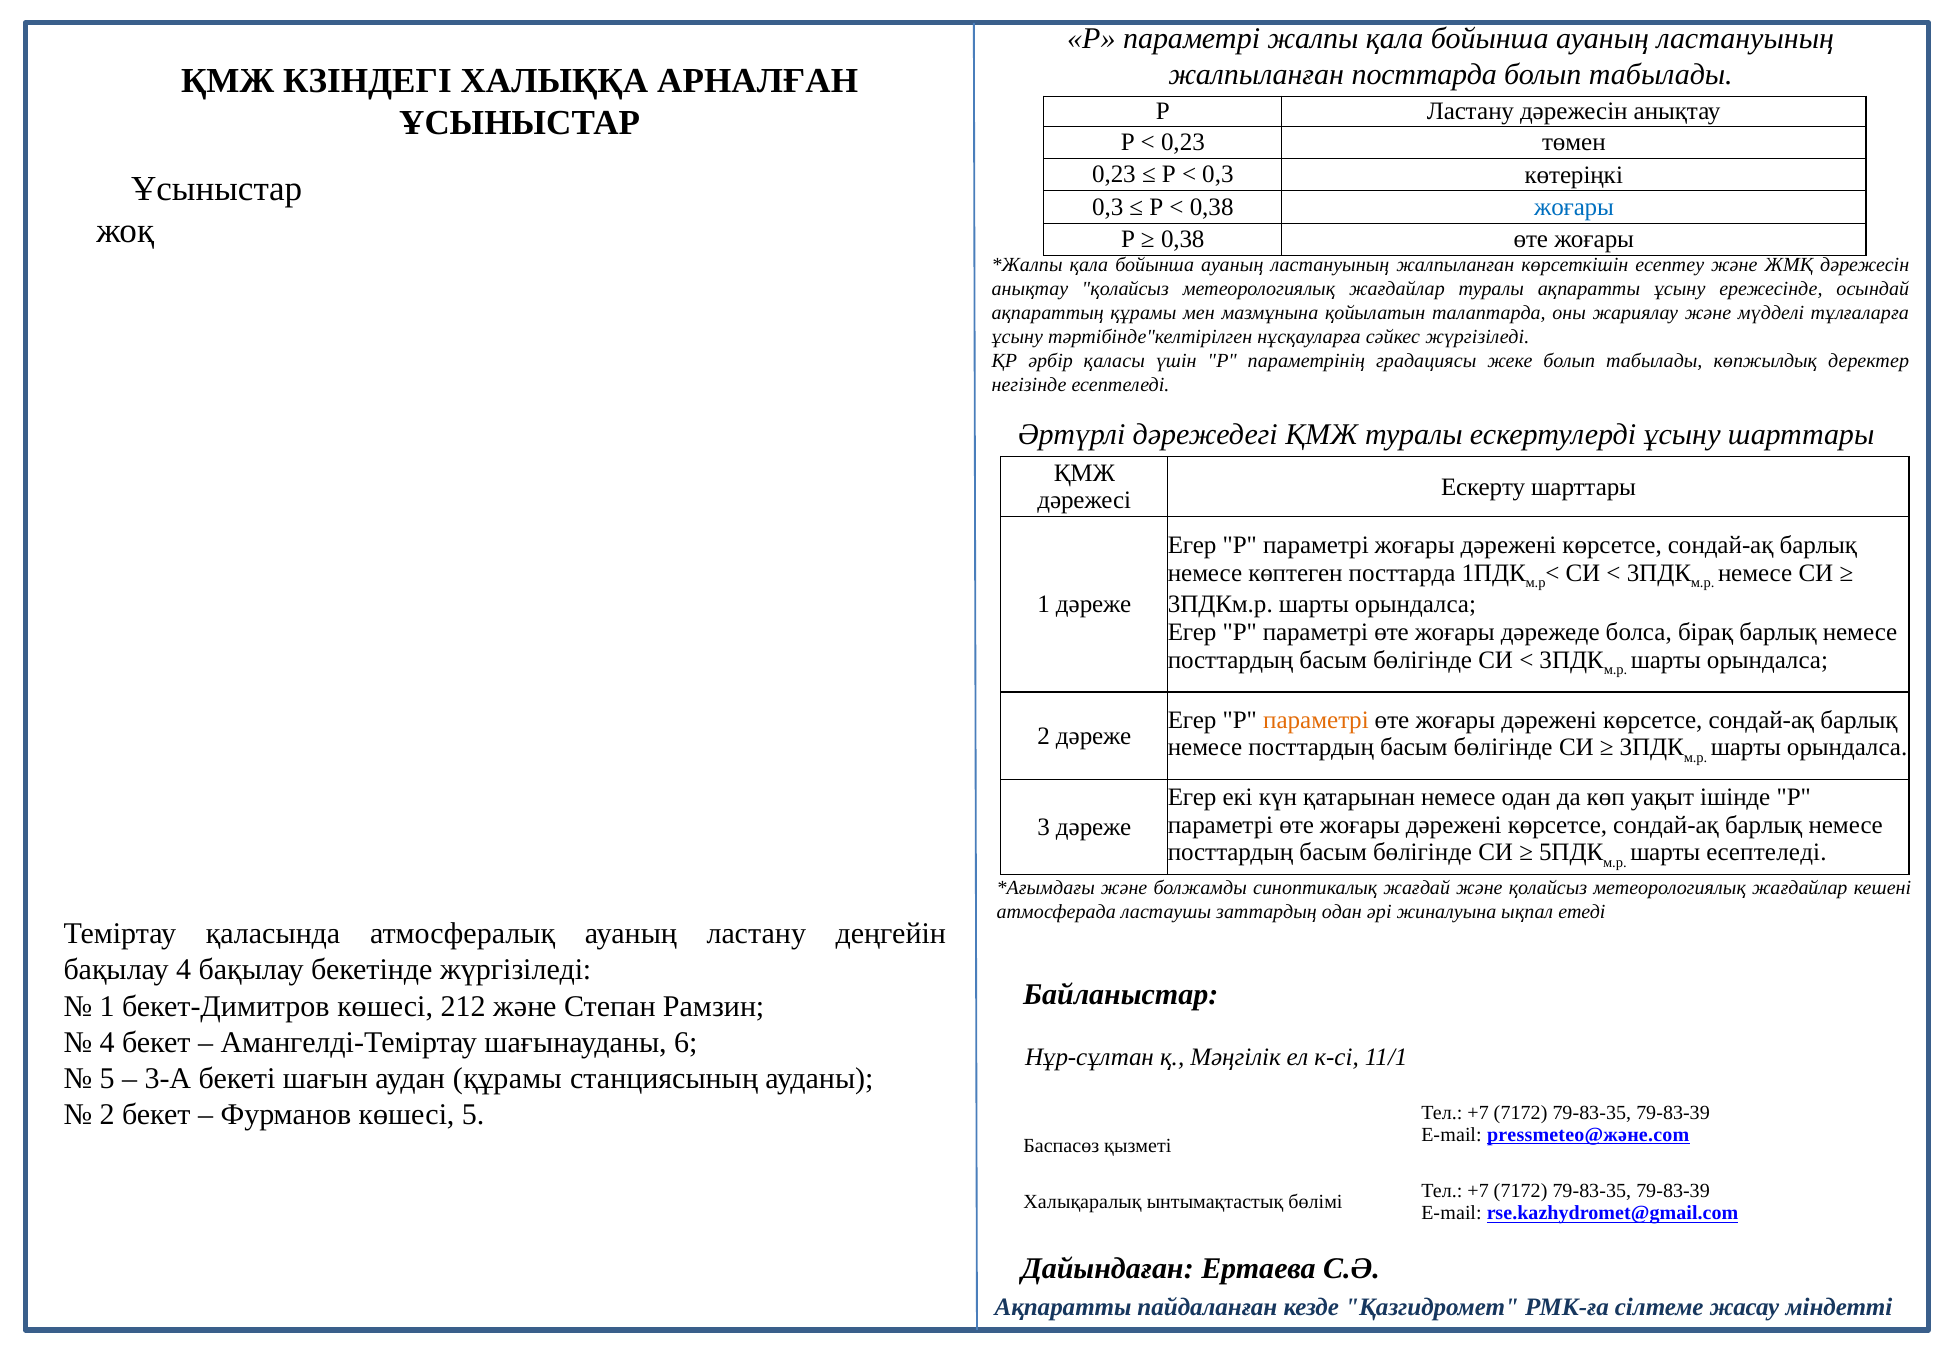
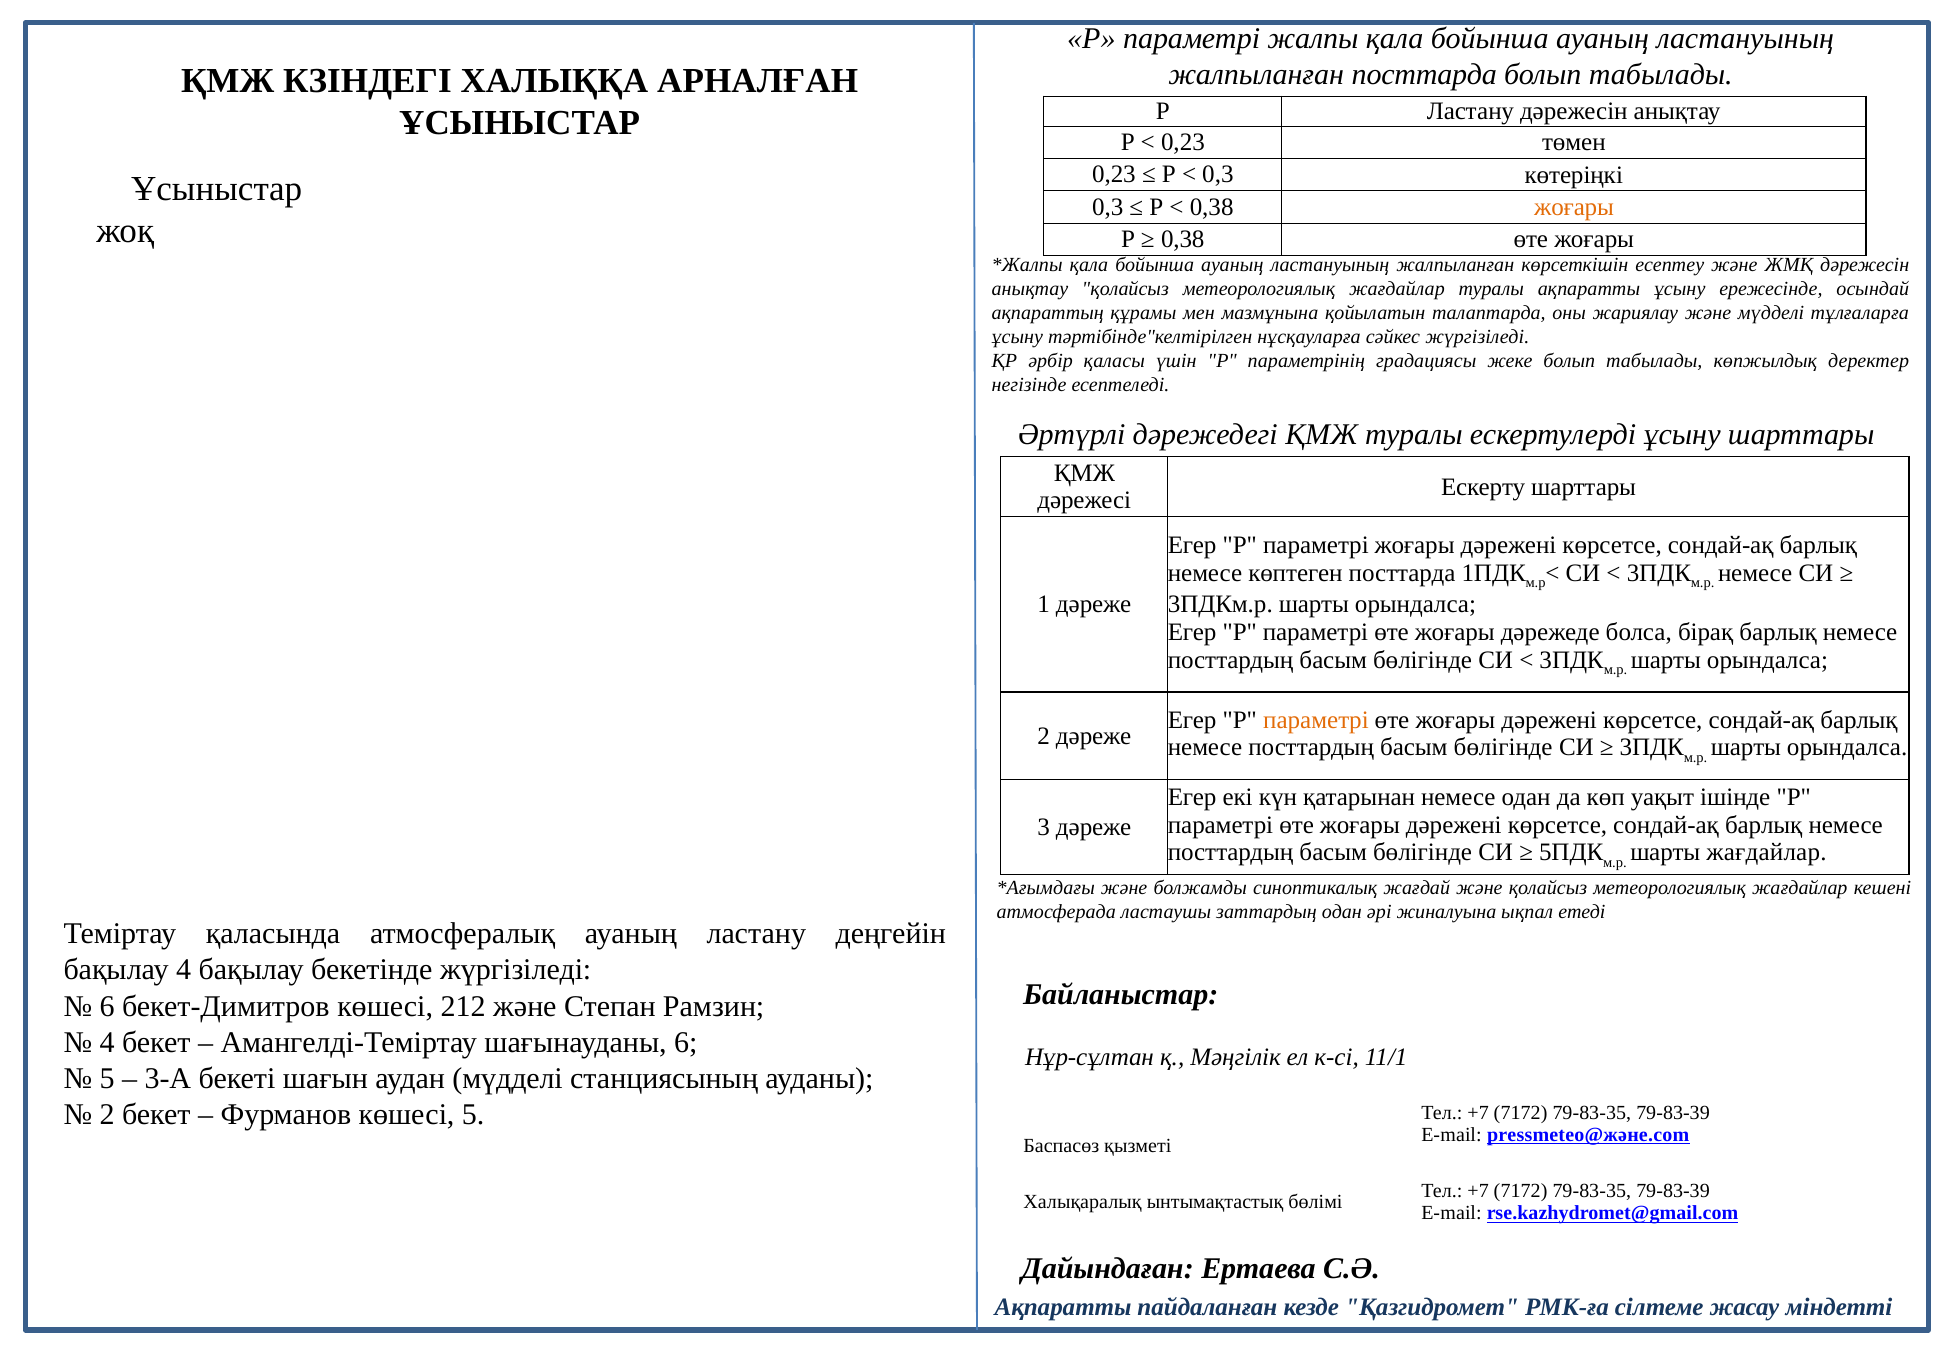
жоғары colour: blue -> orange (1574, 207)
шарты есептеледі: есептеледі -> жағдайлар (1766, 852)
1: 1 -> 6 (107, 1006)
аудан құрамы: құрамы -> мүдделі (508, 1078)
